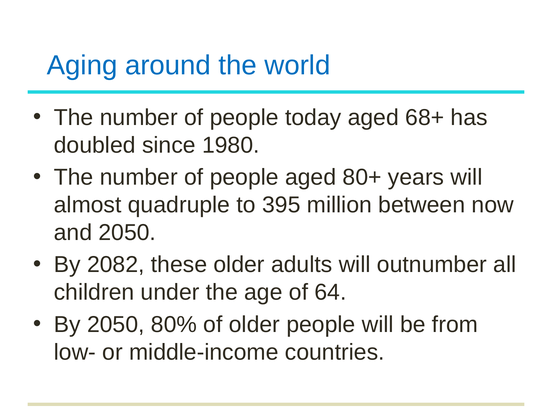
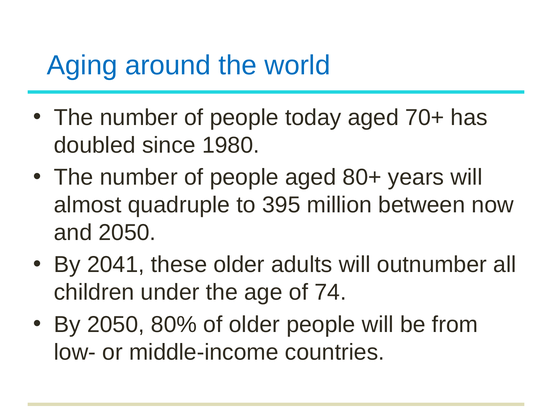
68+: 68+ -> 70+ (425, 118)
2082: 2082 -> 2041 (116, 265)
64: 64 -> 74 (330, 292)
